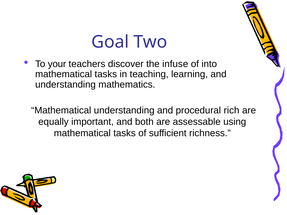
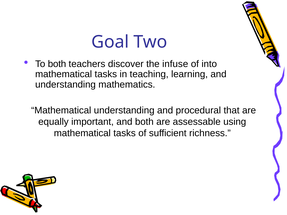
To your: your -> both (57, 64)
rich: rich -> that (232, 110)
